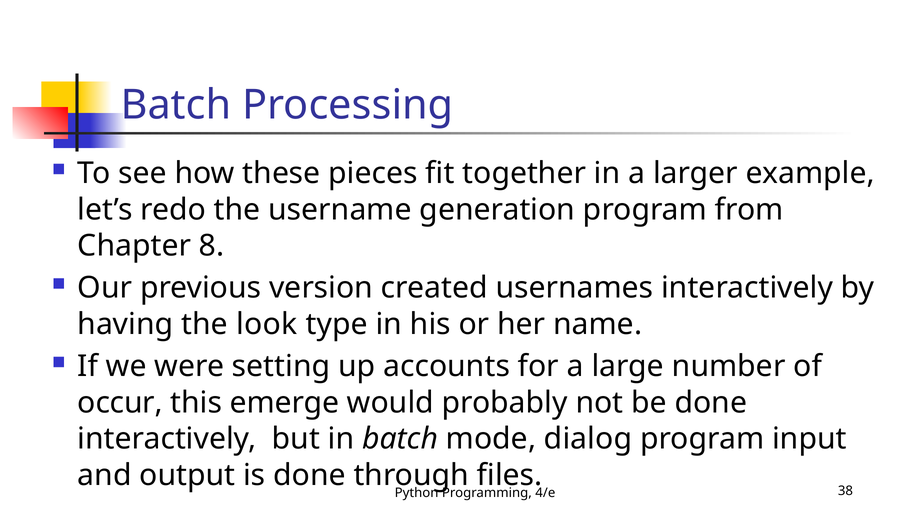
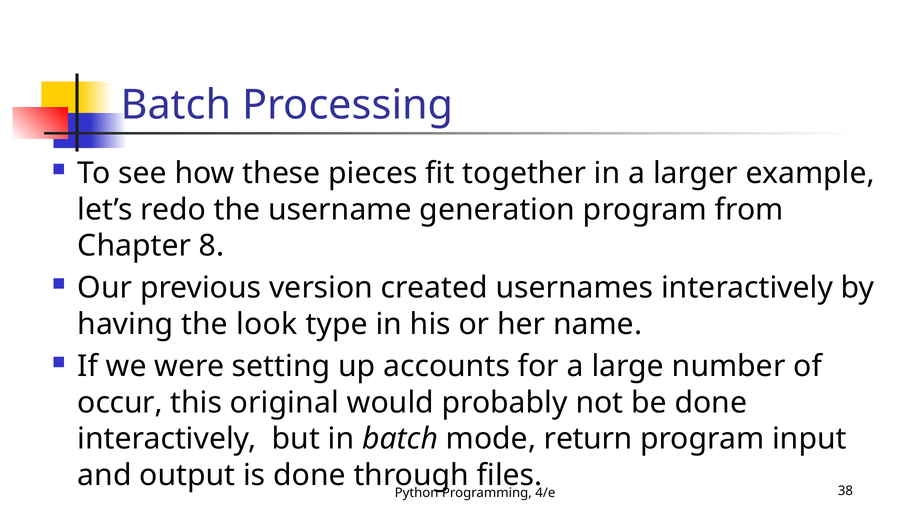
emerge: emerge -> original (284, 403)
dialog: dialog -> return (588, 439)
